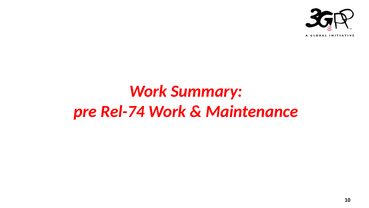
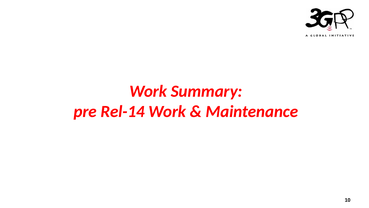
Rel-74: Rel-74 -> Rel-14 (123, 111)
